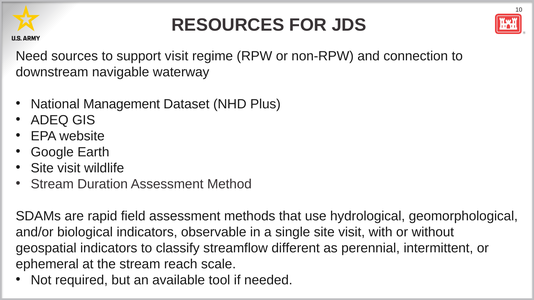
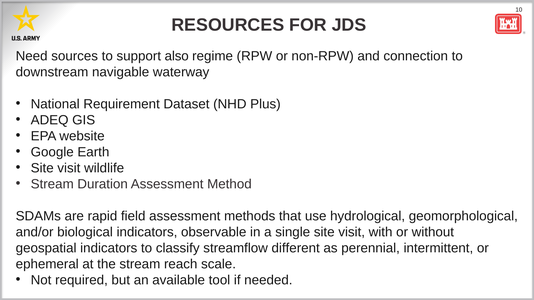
support visit: visit -> also (177, 56)
Management: Management -> Requirement (122, 104)
